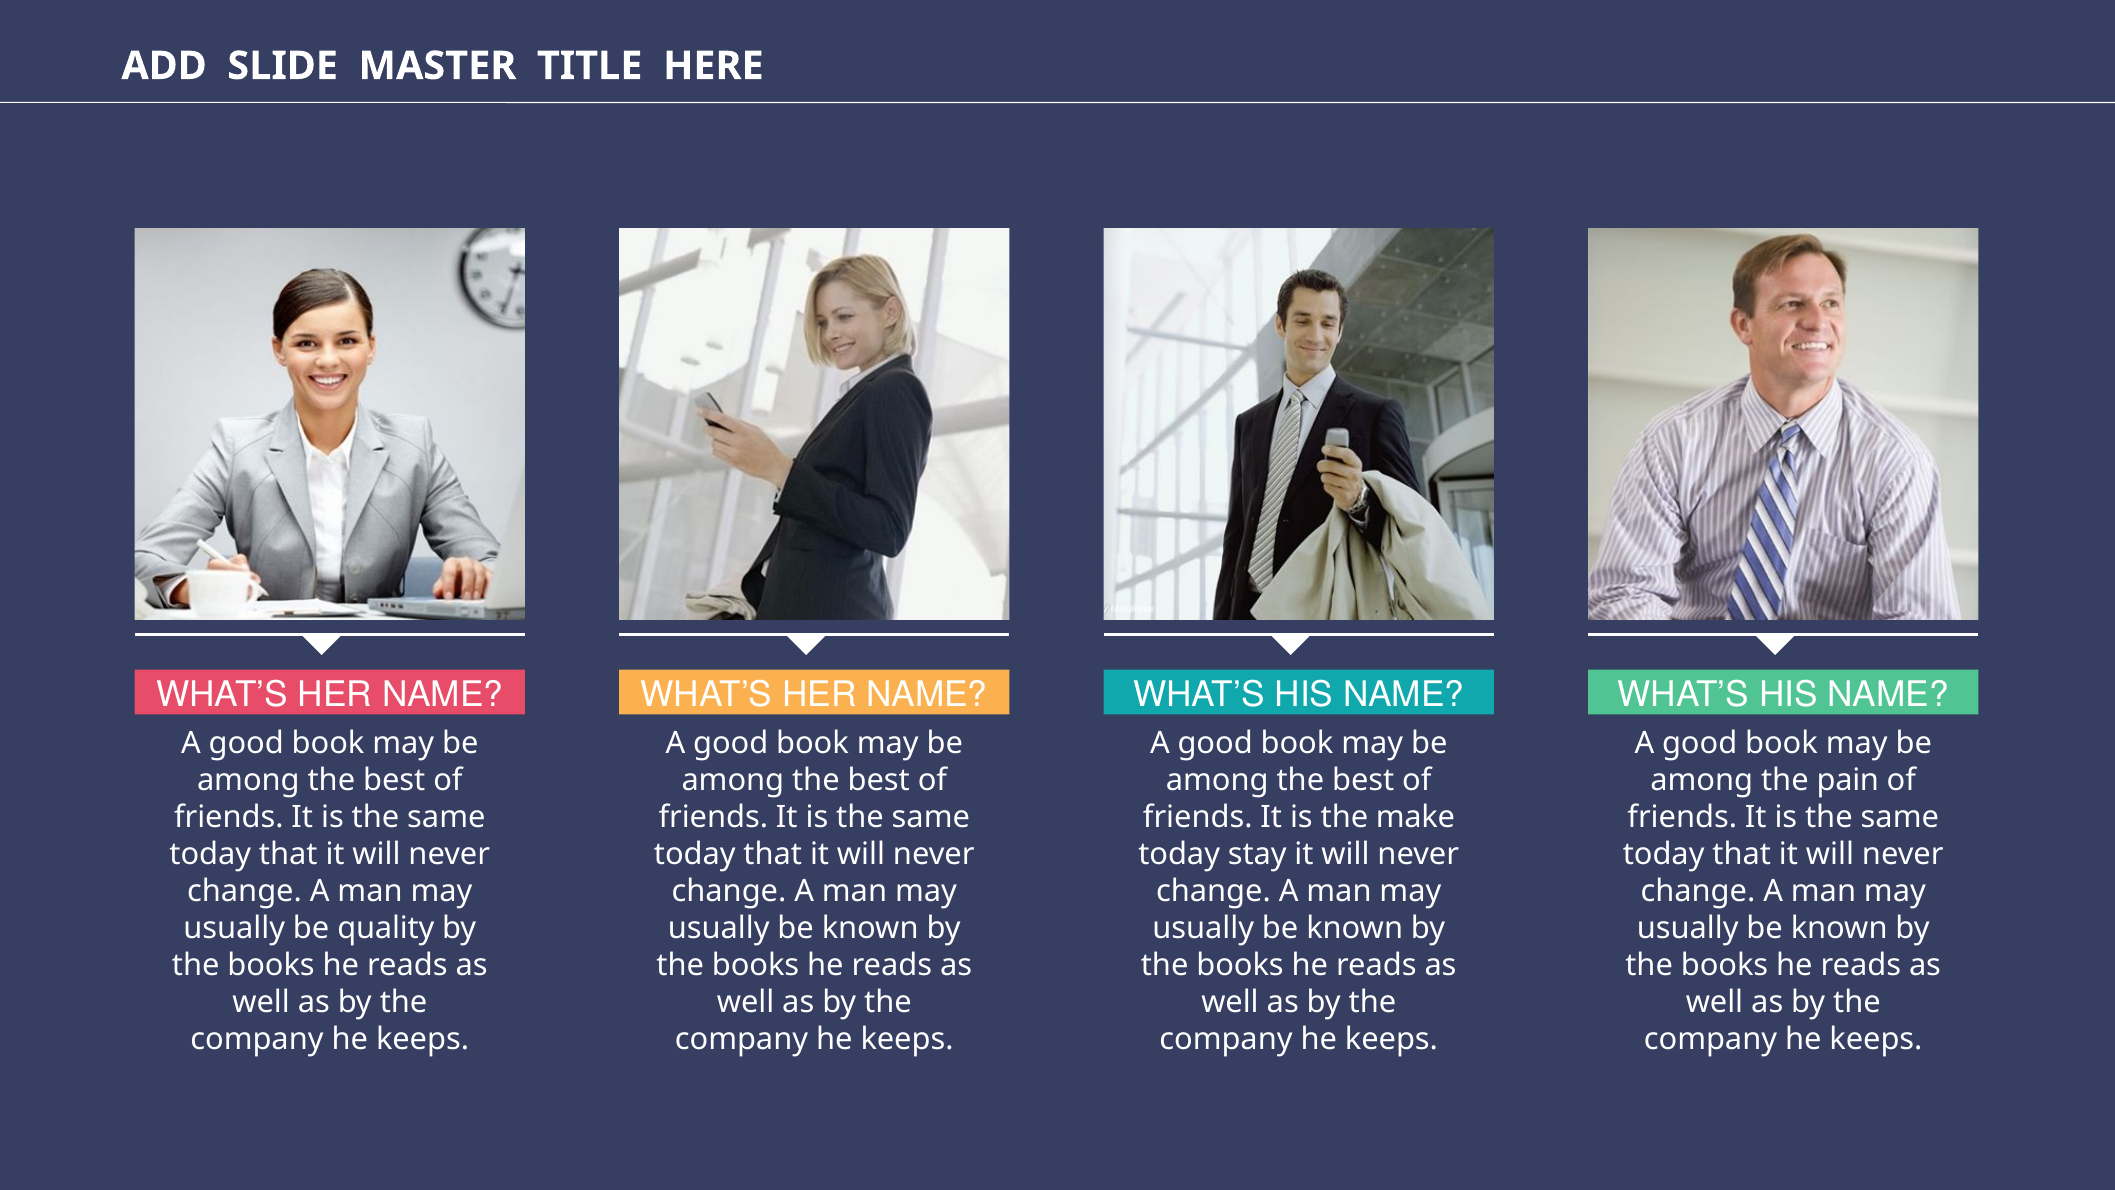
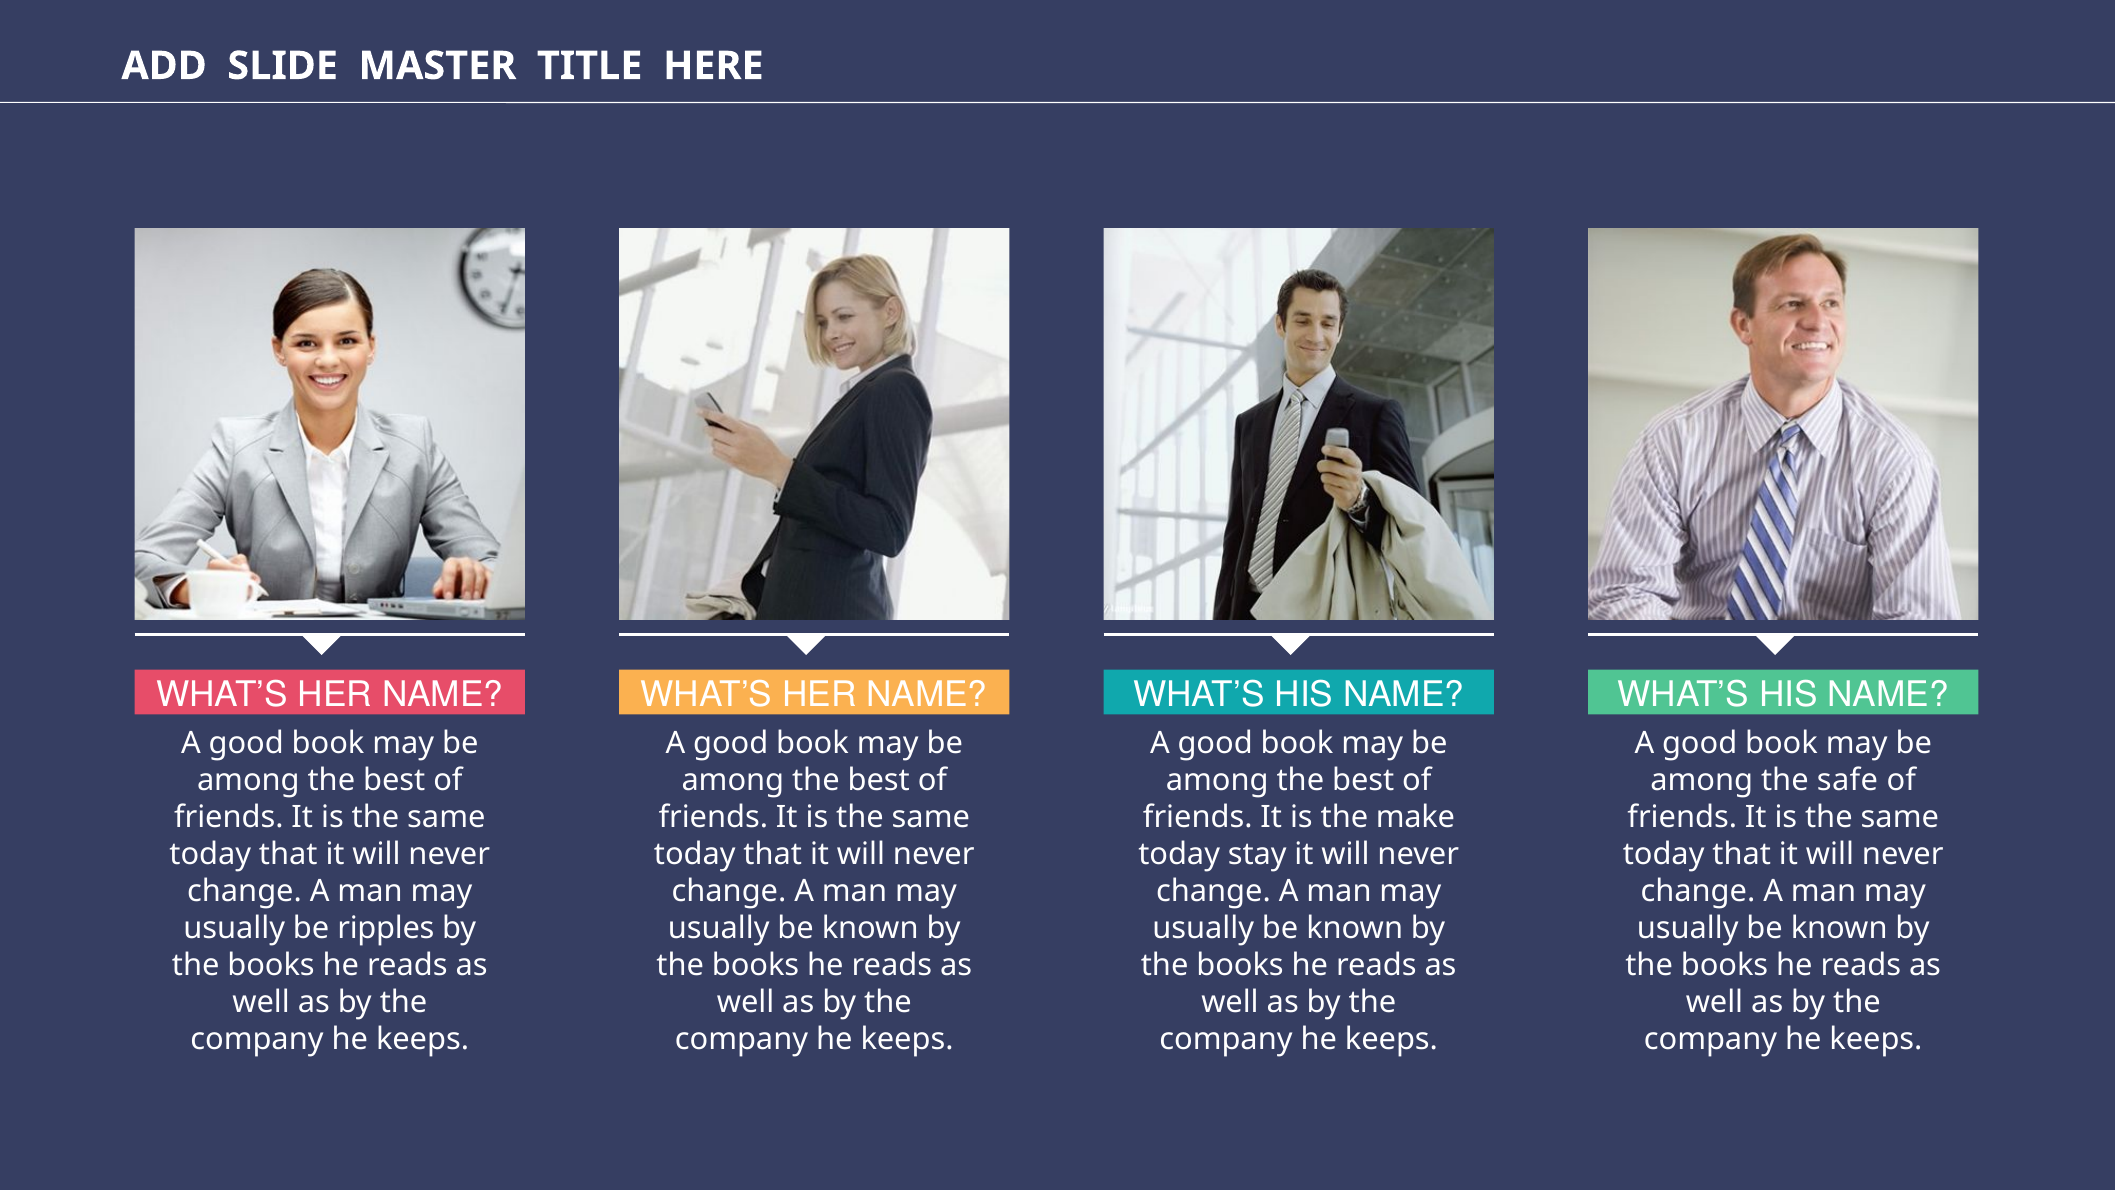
pain: pain -> safe (1848, 780)
quality: quality -> ripples (386, 928)
